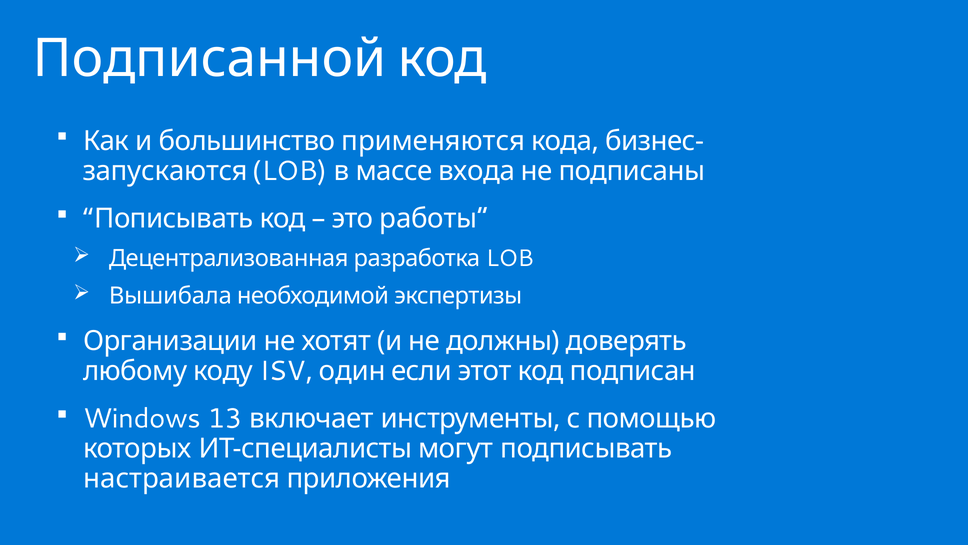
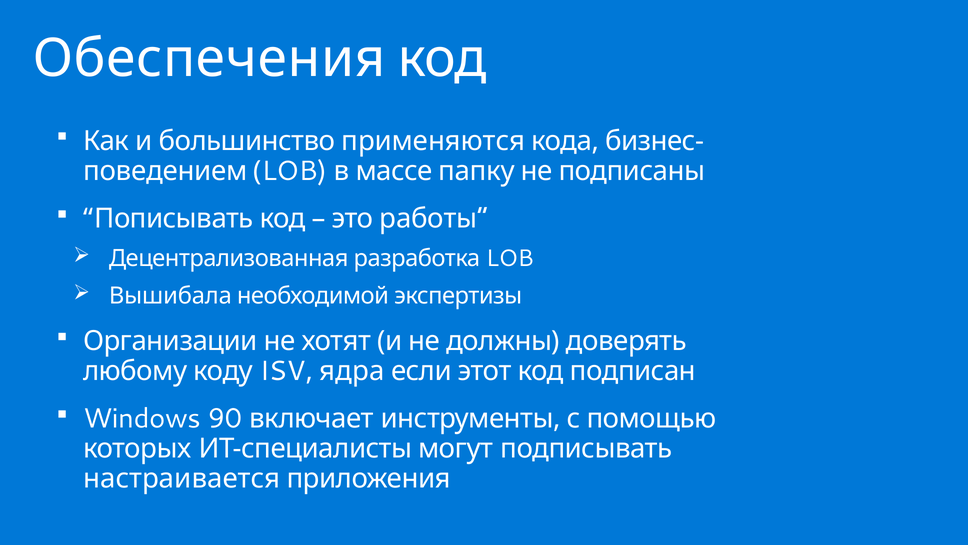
Подписанной: Подписанной -> Обеспечения (209, 59)
запускаются: запускаются -> поведением (165, 171)
входа: входа -> папку (477, 171)
один: один -> ядра (352, 371)
13: 13 -> 90 (225, 418)
